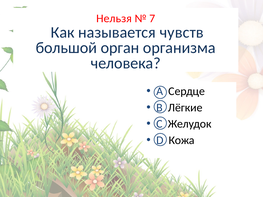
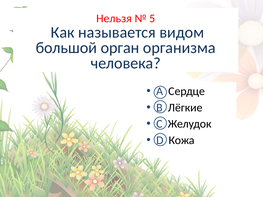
7: 7 -> 5 (152, 19)
чувств: чувств -> видом (182, 32)
